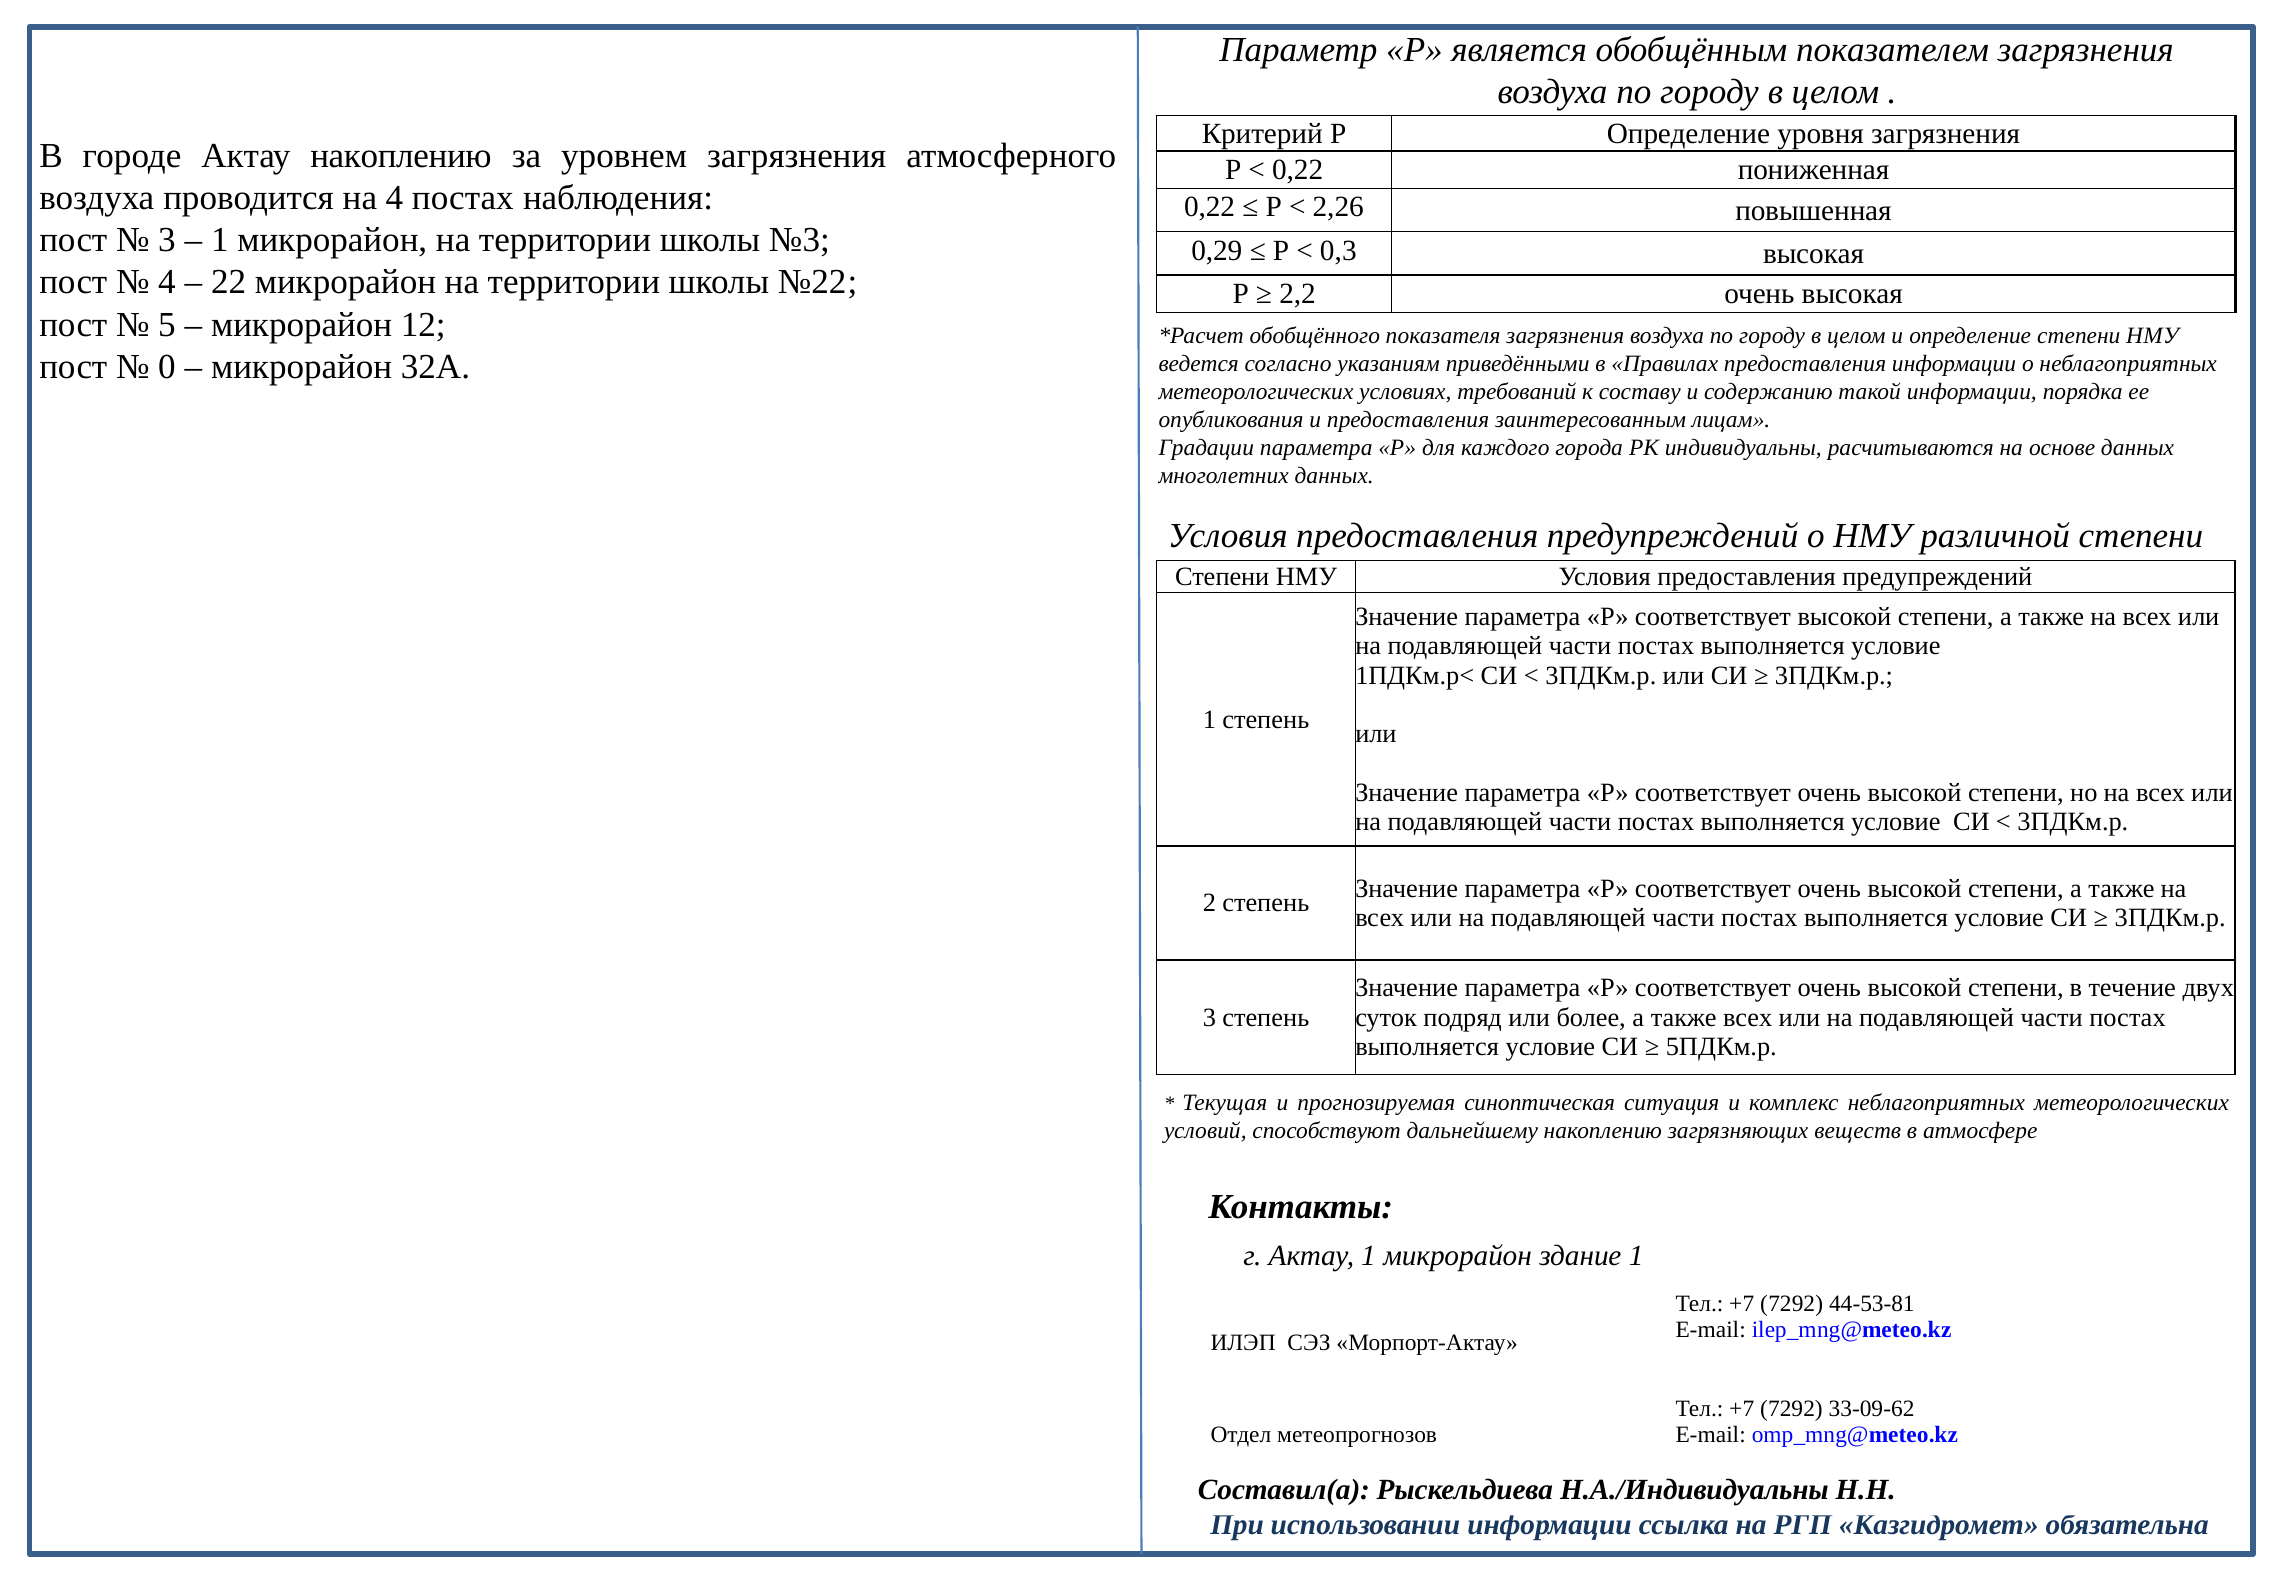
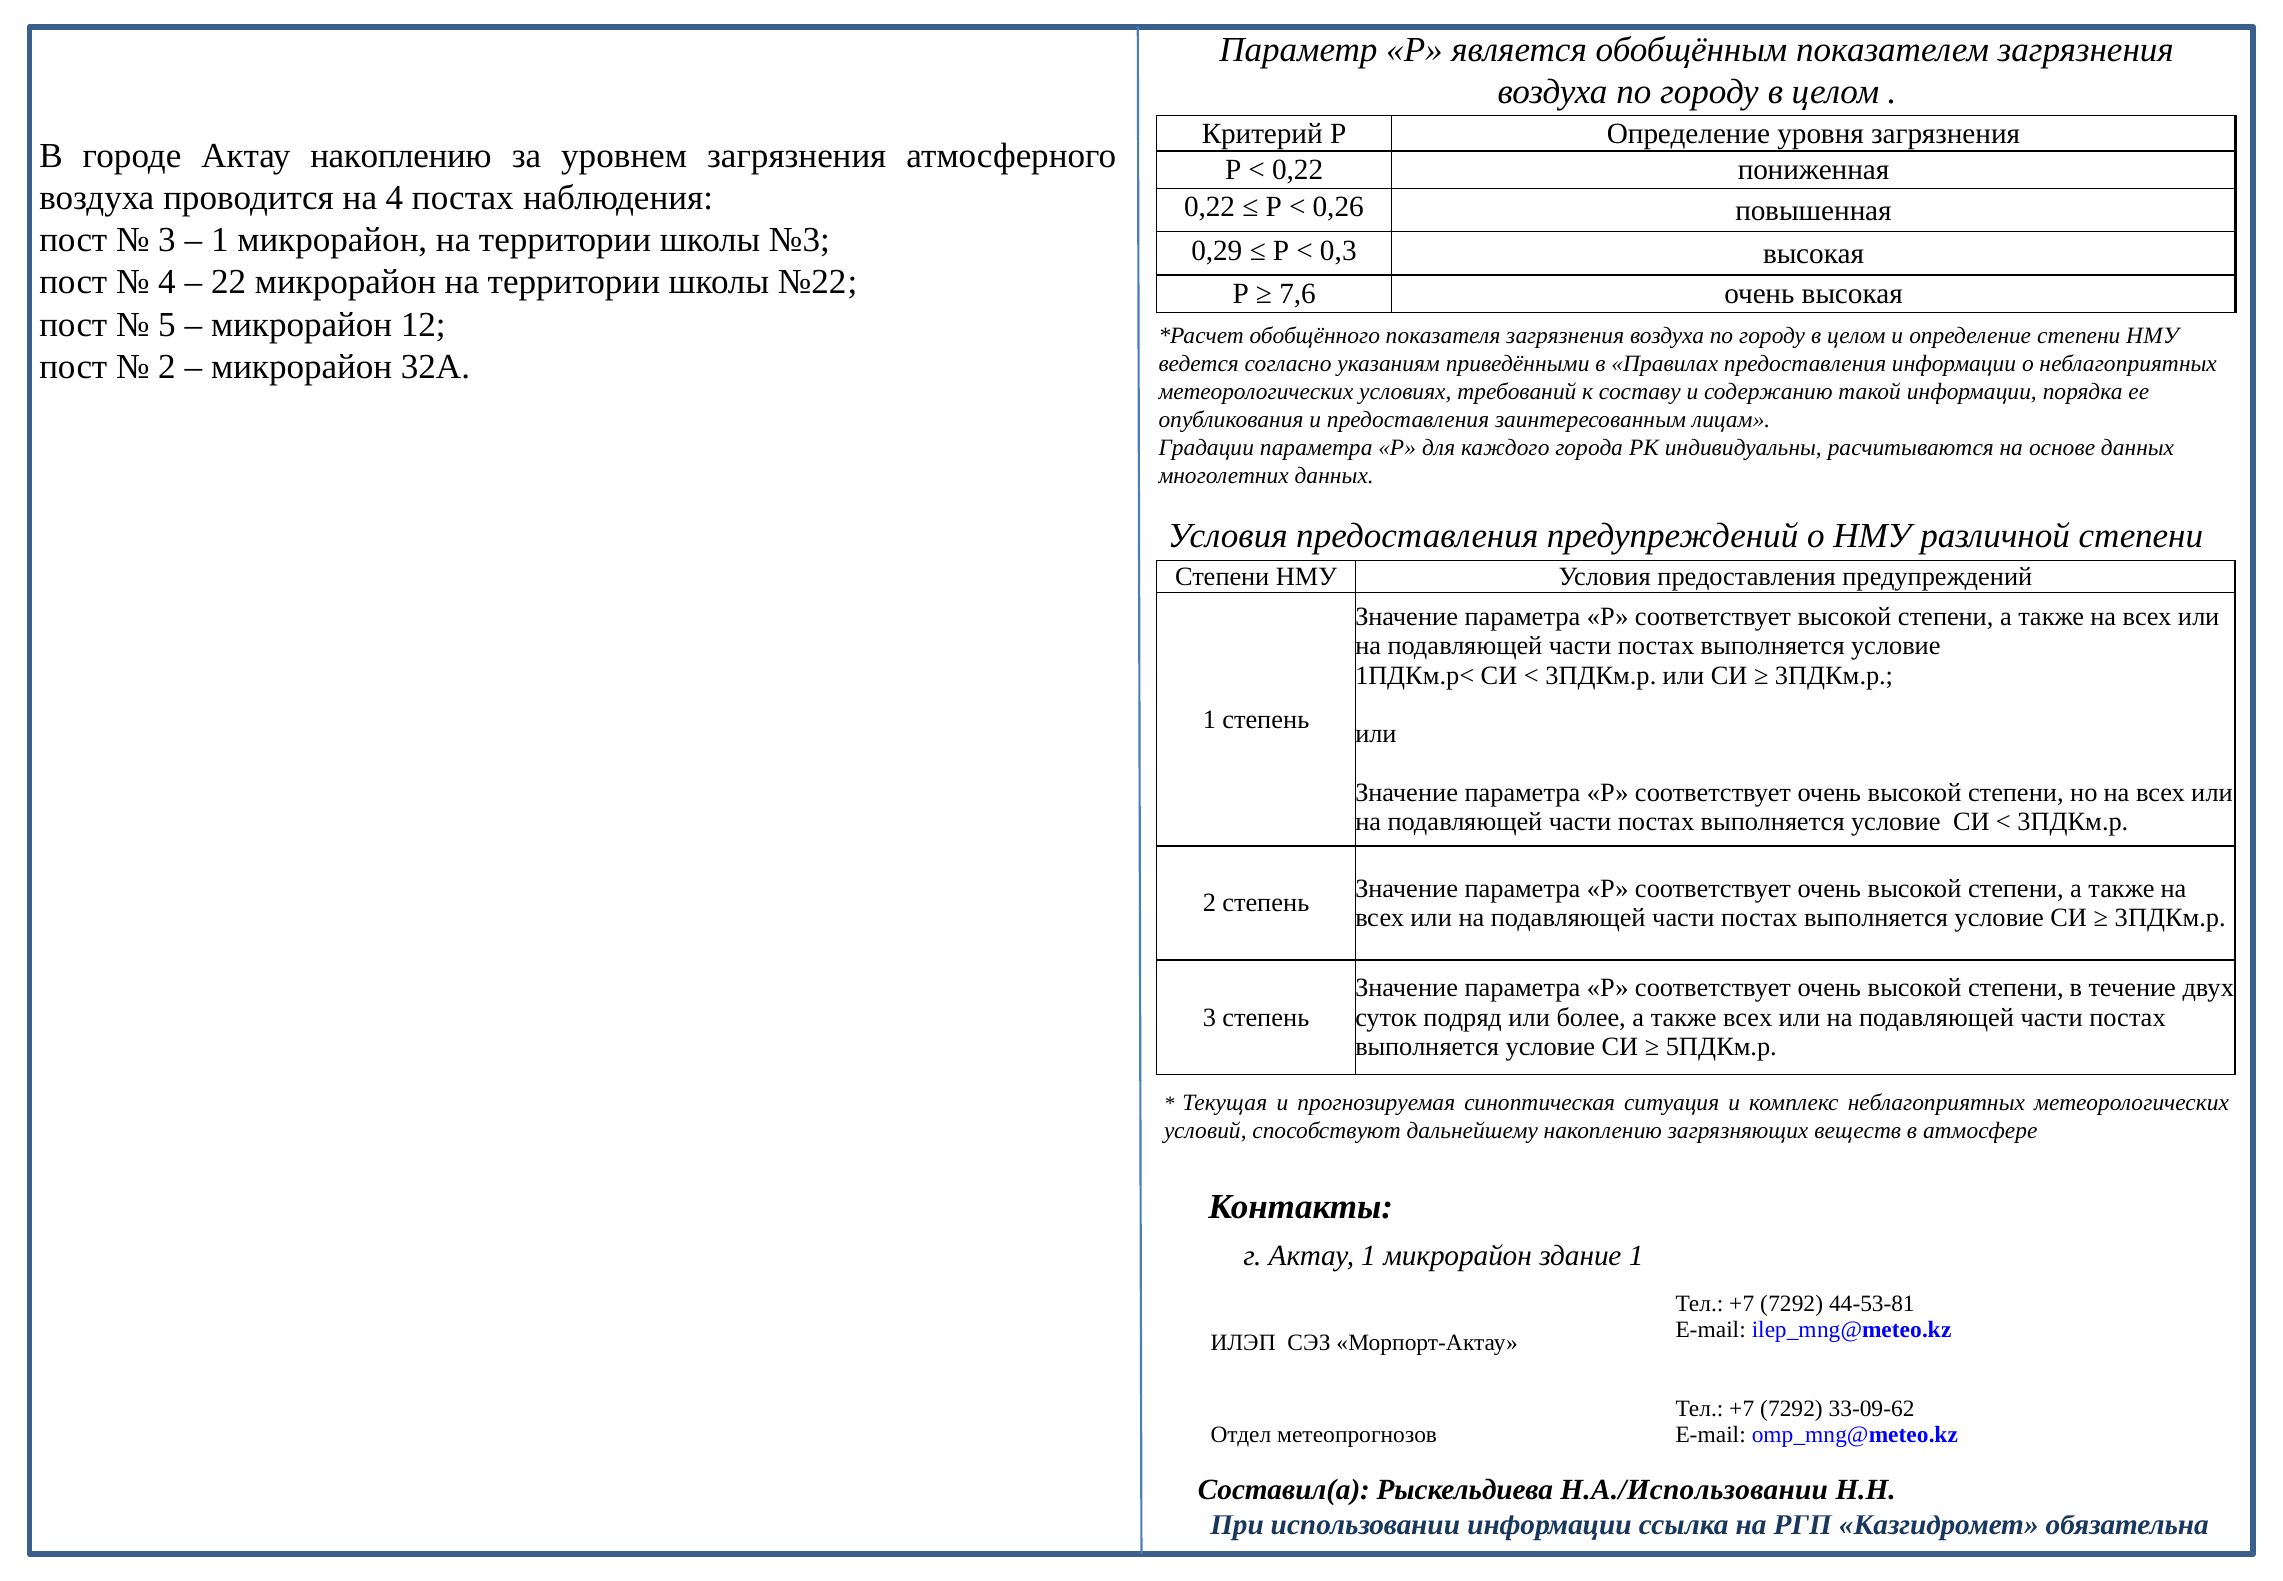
2,26: 2,26 -> 0,26 (1338, 207)
2,2: 2,2 -> 7,6 (1298, 293)
0: 0 -> 2 (167, 367)
Н.А./Индивидуальны: Н.А./Индивидуальны -> Н.А./Использовании (1694, 1489)
